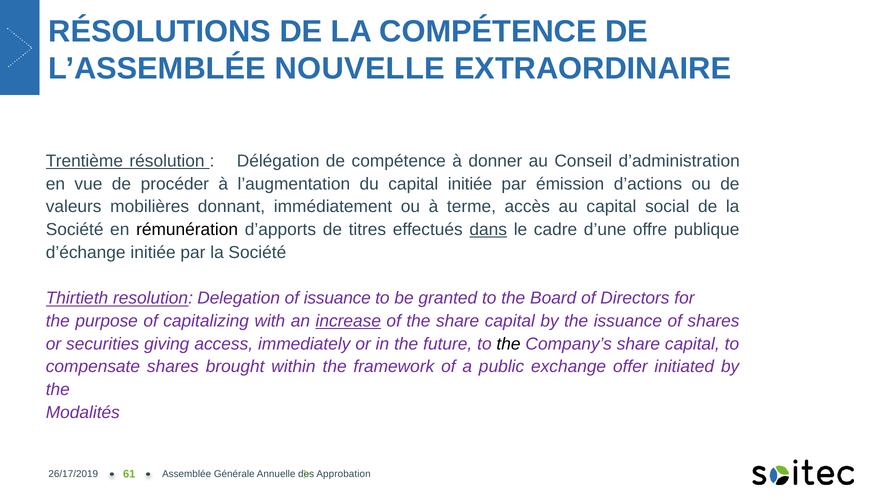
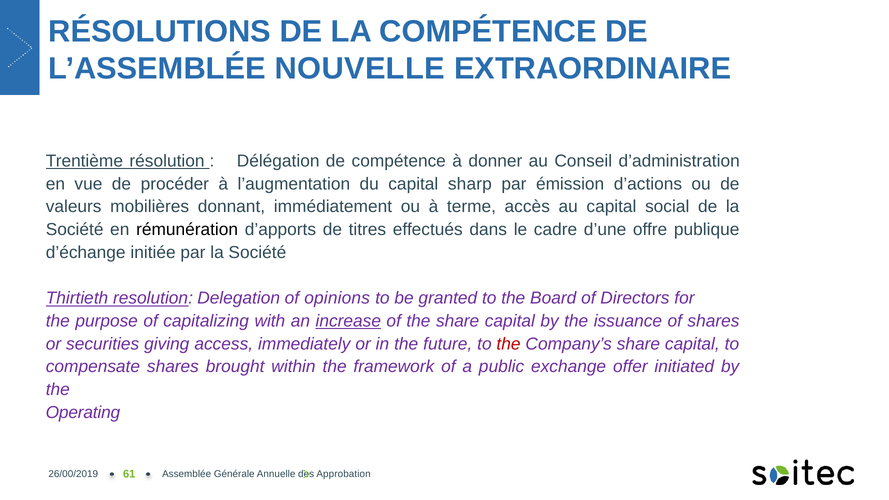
capital initiée: initiée -> sharp (470, 184)
dans underline: present -> none (488, 230)
of issuance: issuance -> opinions (337, 298)
the colour: black -> red (509, 344)
Modalités: Modalités -> Operating (83, 412)
26/17/2019: 26/17/2019 -> 26/00/2019 (73, 474)
